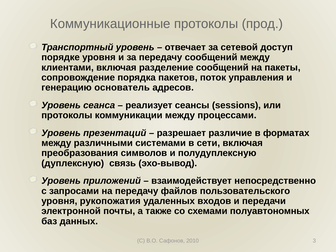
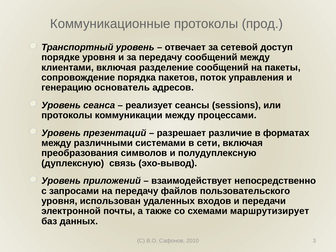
рукопожатия: рукопожатия -> использован (110, 201)
полуавтономных: полуавтономных -> маршрутизирует (270, 211)
